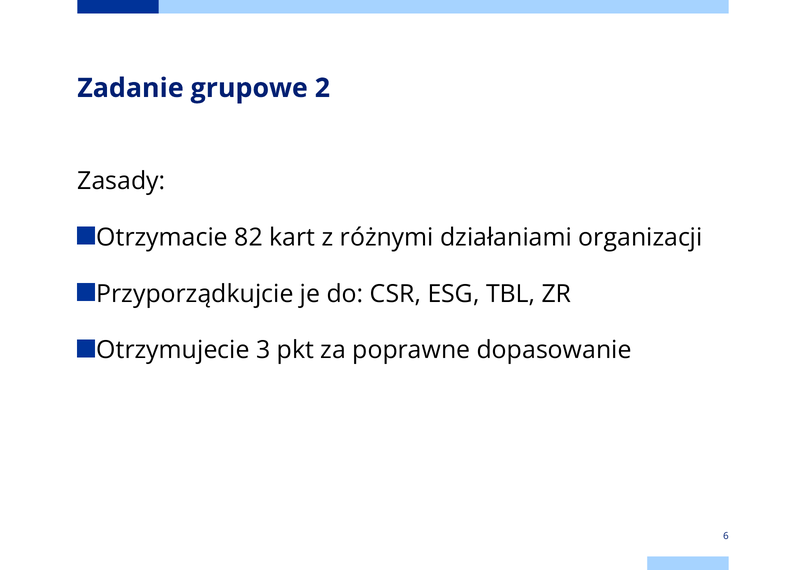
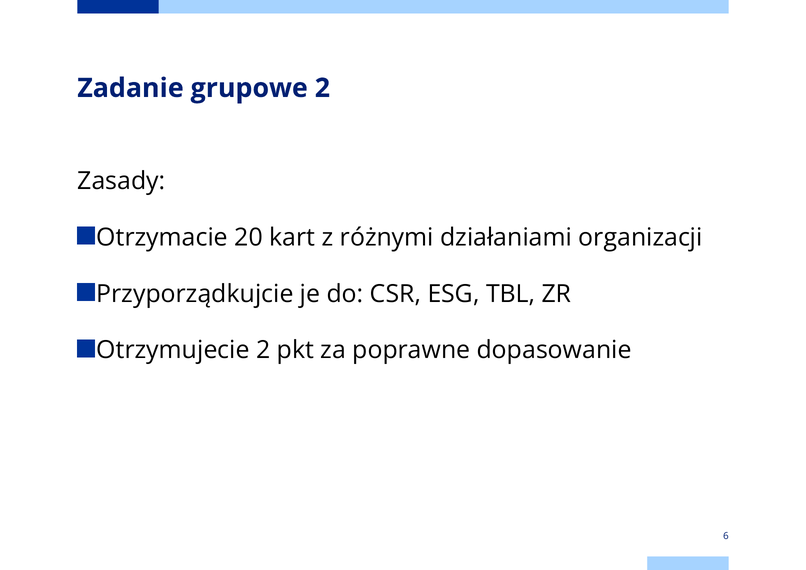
82: 82 -> 20 (249, 237)
Otrzymujecie 3: 3 -> 2 (263, 350)
